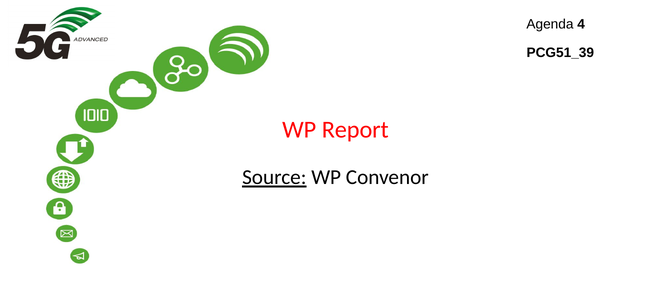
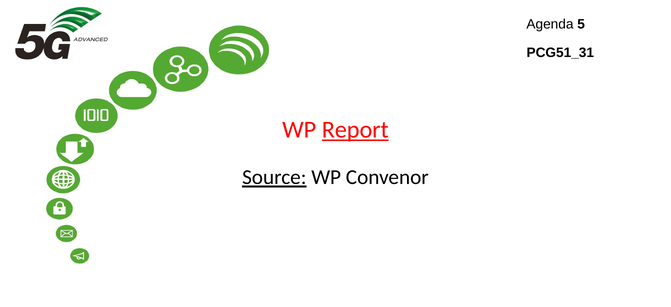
4: 4 -> 5 (581, 24)
PCG51_39: PCG51_39 -> PCG51_31 (560, 53)
Report underline: none -> present (355, 130)
